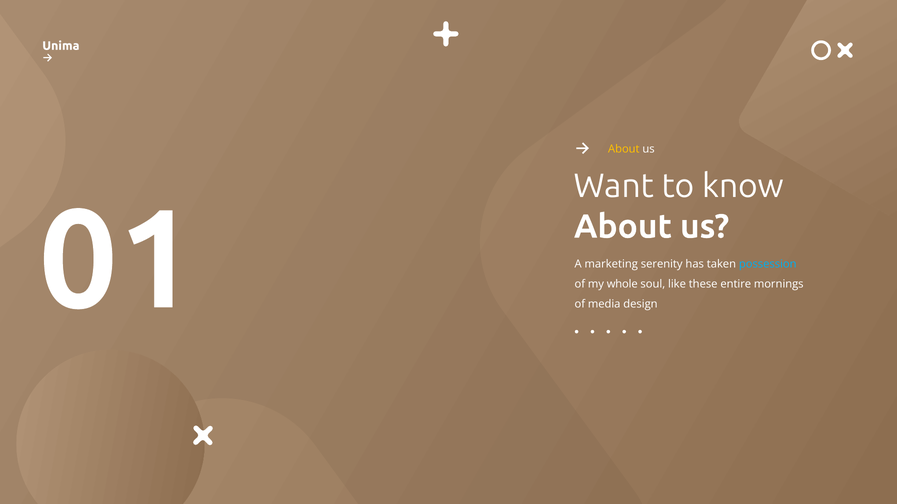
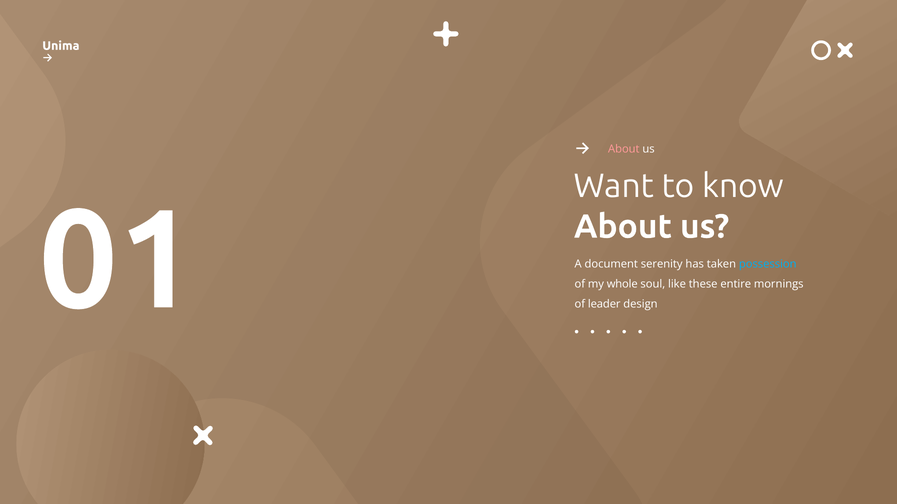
About colour: yellow -> pink (624, 149)
marketing: marketing -> document (611, 264)
media: media -> leader (604, 305)
